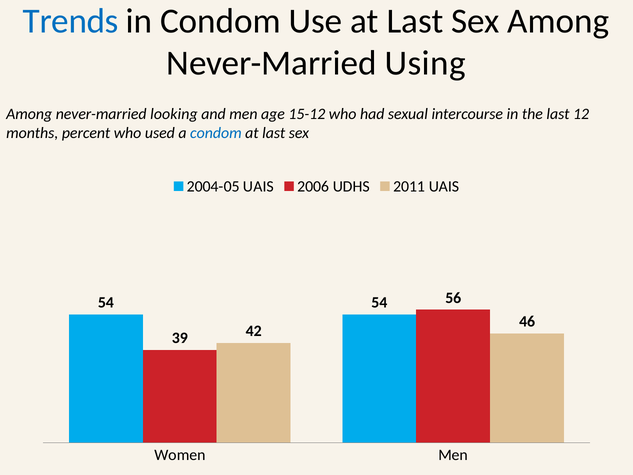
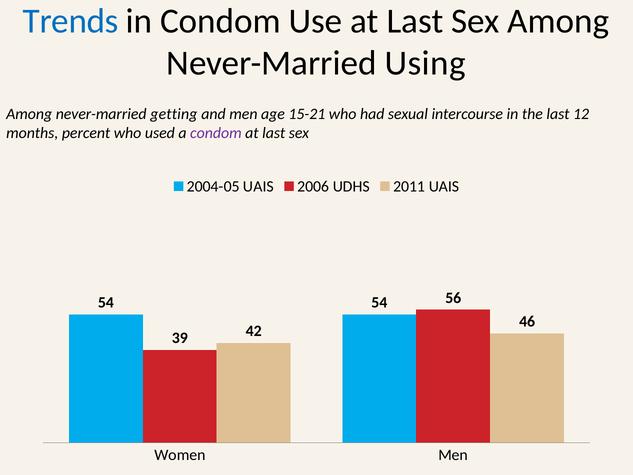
looking: looking -> getting (174, 114)
15-12: 15-12 -> 15-21 (307, 114)
condom colour: blue -> purple (216, 133)
